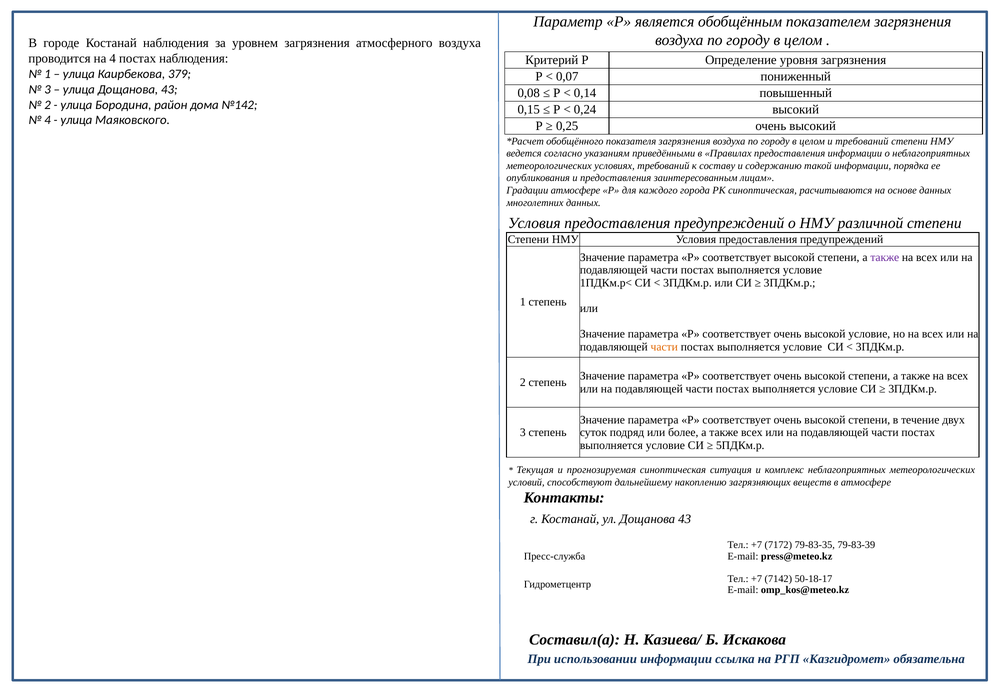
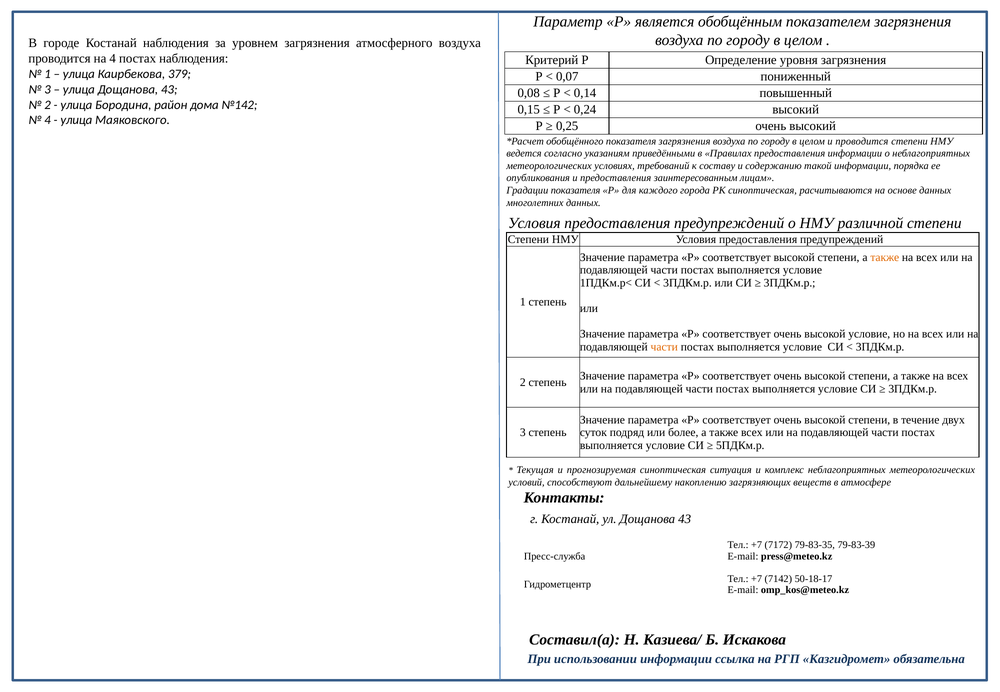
и требований: требований -> проводится (862, 141)
Градации атмосфере: атмосфере -> показателя (576, 190)
также colour: purple -> orange (885, 257)
